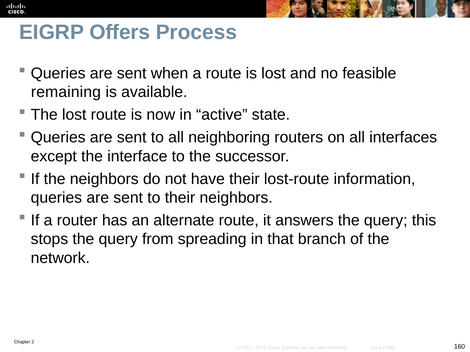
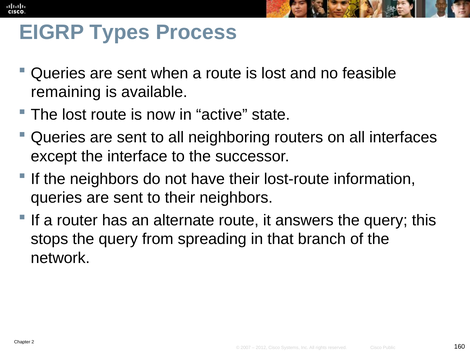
Offers: Offers -> Types (120, 32)
